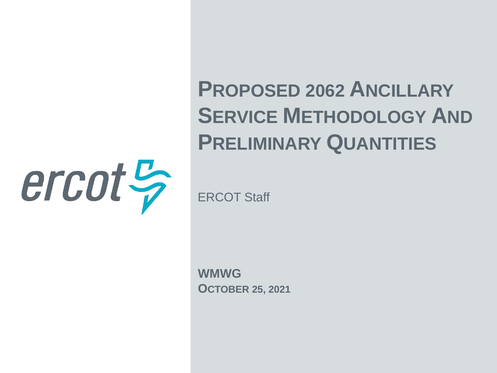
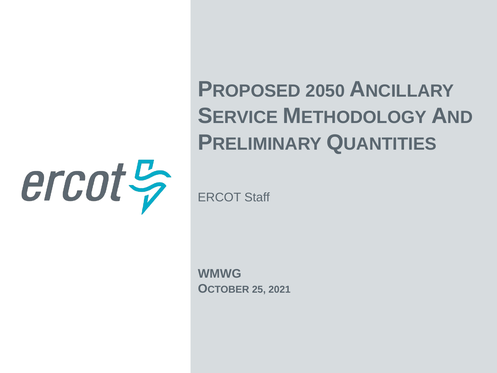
2062: 2062 -> 2050 (325, 91)
